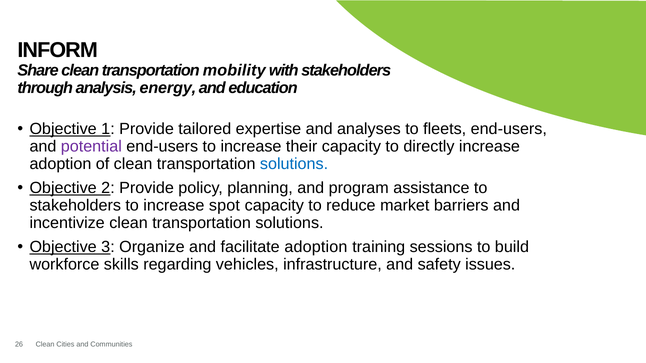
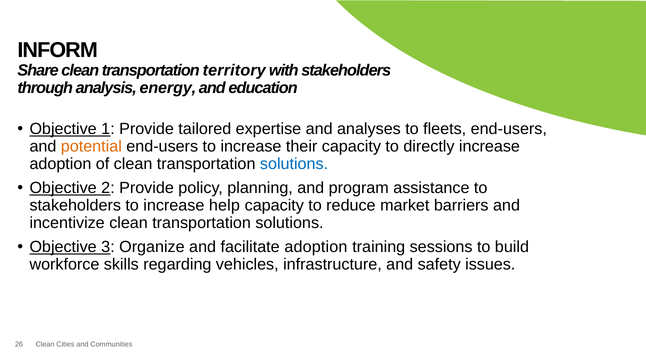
mobility: mobility -> territory (234, 70)
potential colour: purple -> orange (91, 147)
spot: spot -> help (224, 206)
